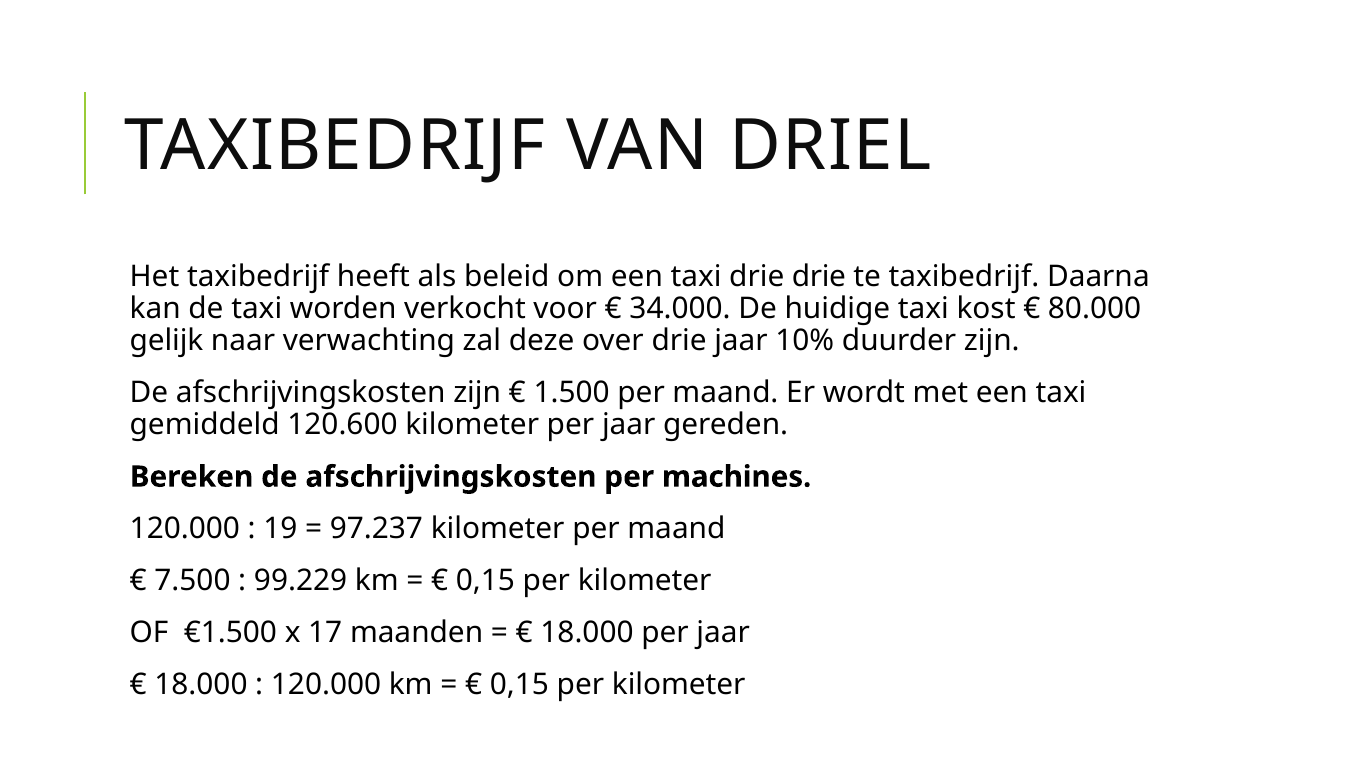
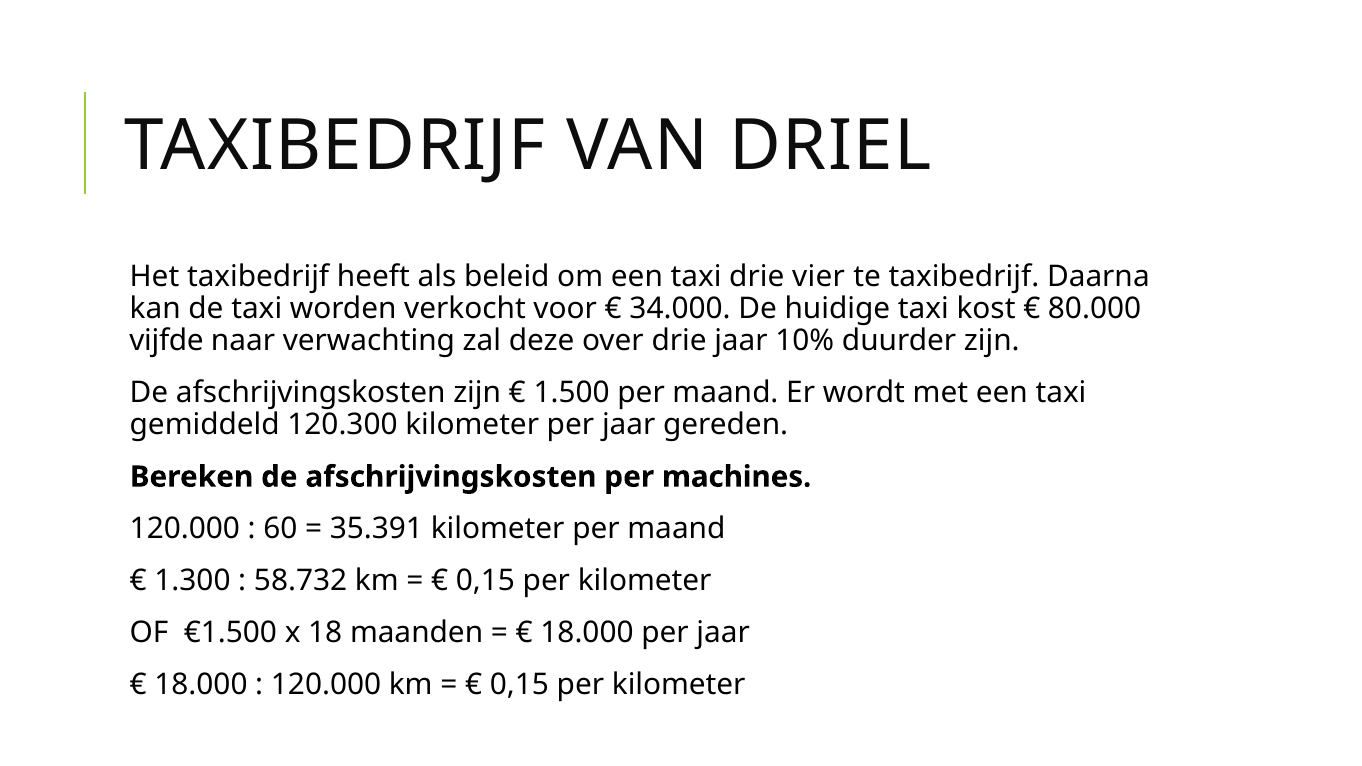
drie drie: drie -> vier (819, 276)
gelijk: gelijk -> vijfde (167, 341)
120.600: 120.600 -> 120.300 (343, 425)
19: 19 -> 60 (280, 529)
97.237: 97.237 -> 35.391 (376, 529)
7.500: 7.500 -> 1.300 (192, 581)
99.229: 99.229 -> 58.732 (301, 581)
17: 17 -> 18 (325, 633)
